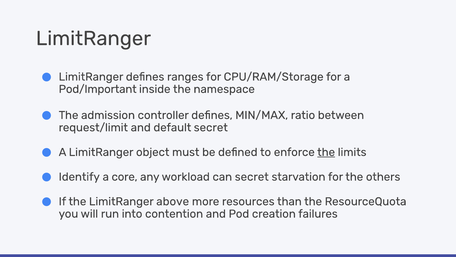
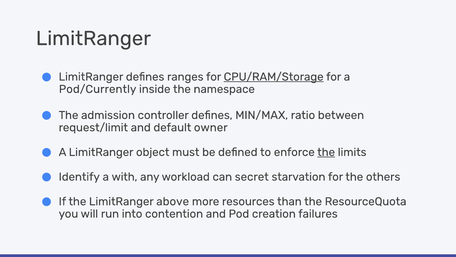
CPU/RAM/Storage underline: none -> present (274, 77)
Pod/Important: Pod/Important -> Pod/Currently (98, 89)
default secret: secret -> owner (211, 127)
core: core -> with (125, 177)
